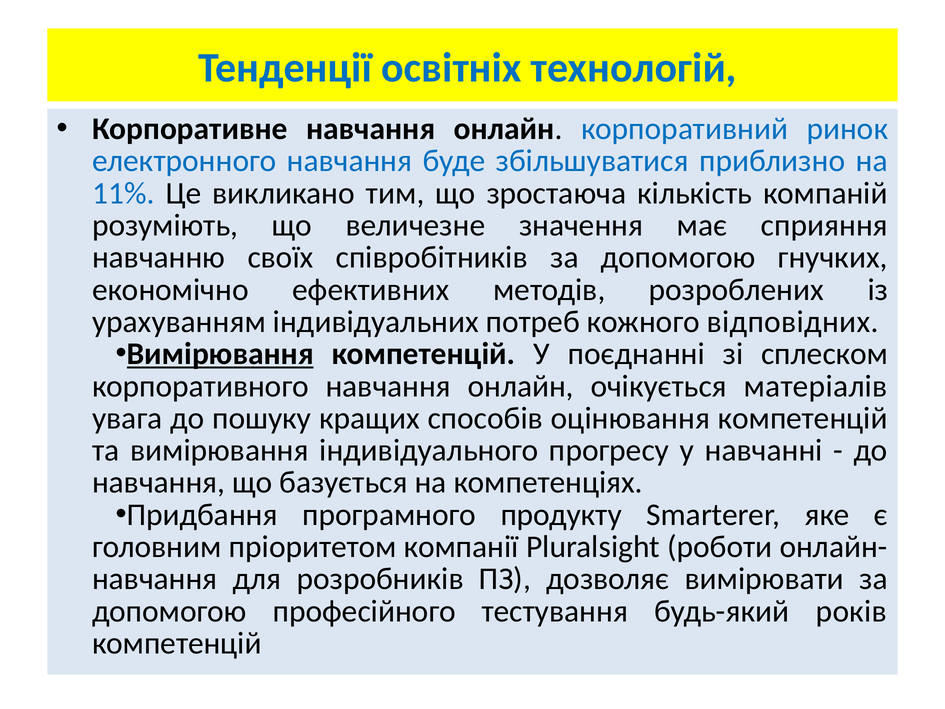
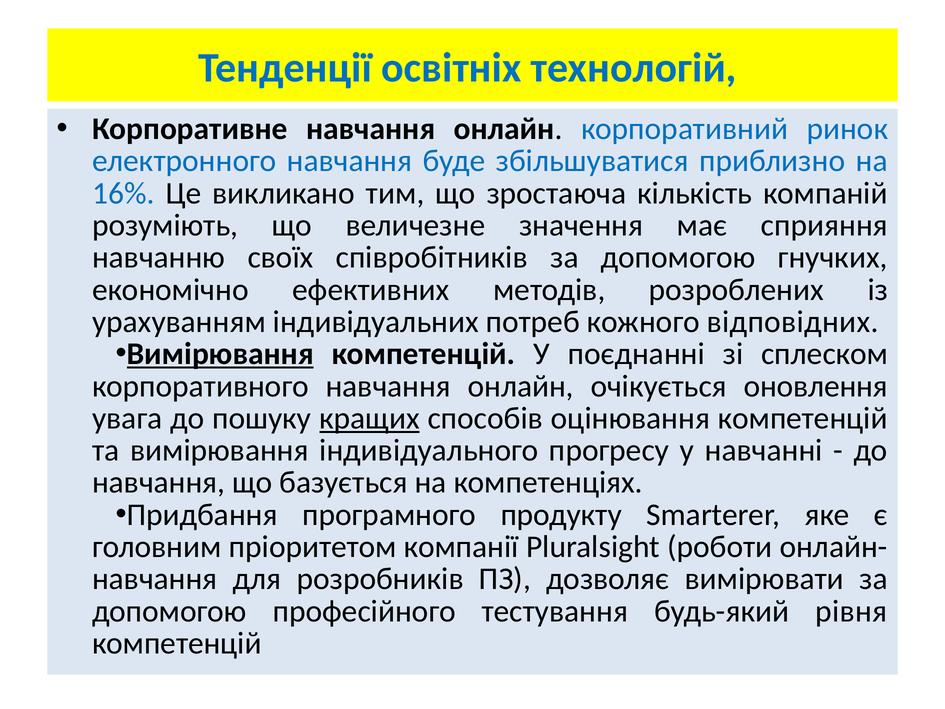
11%: 11% -> 16% (123, 193)
матеріалів: матеріалів -> оновлення (816, 386)
кращих underline: none -> present (369, 418)
років: років -> рівня (851, 611)
